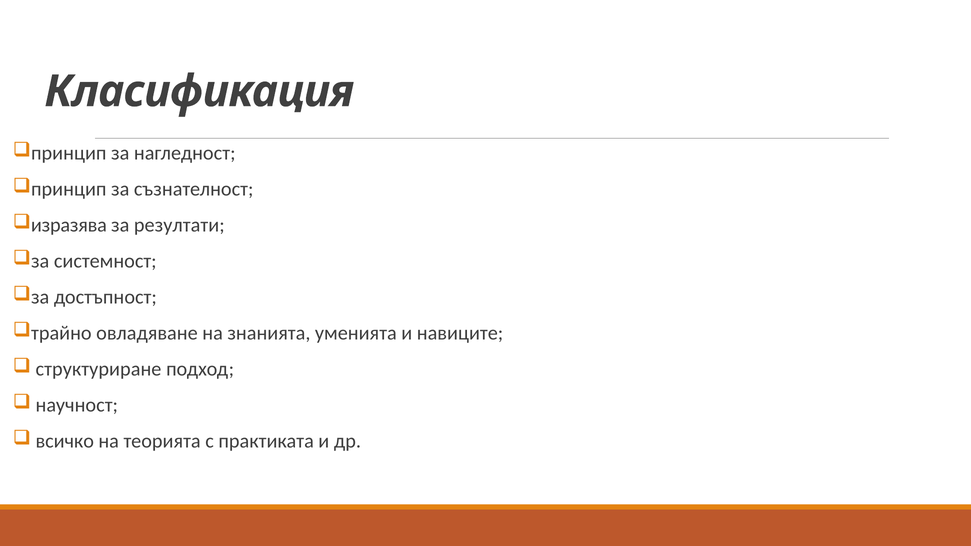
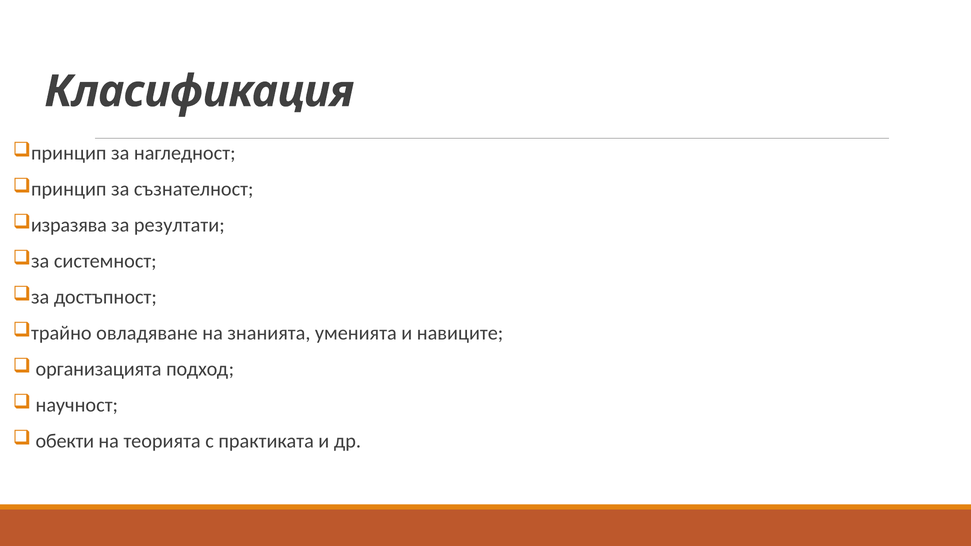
структуриране: структуриране -> организацията (99, 369)
всичко: всичко -> обекти (65, 441)
